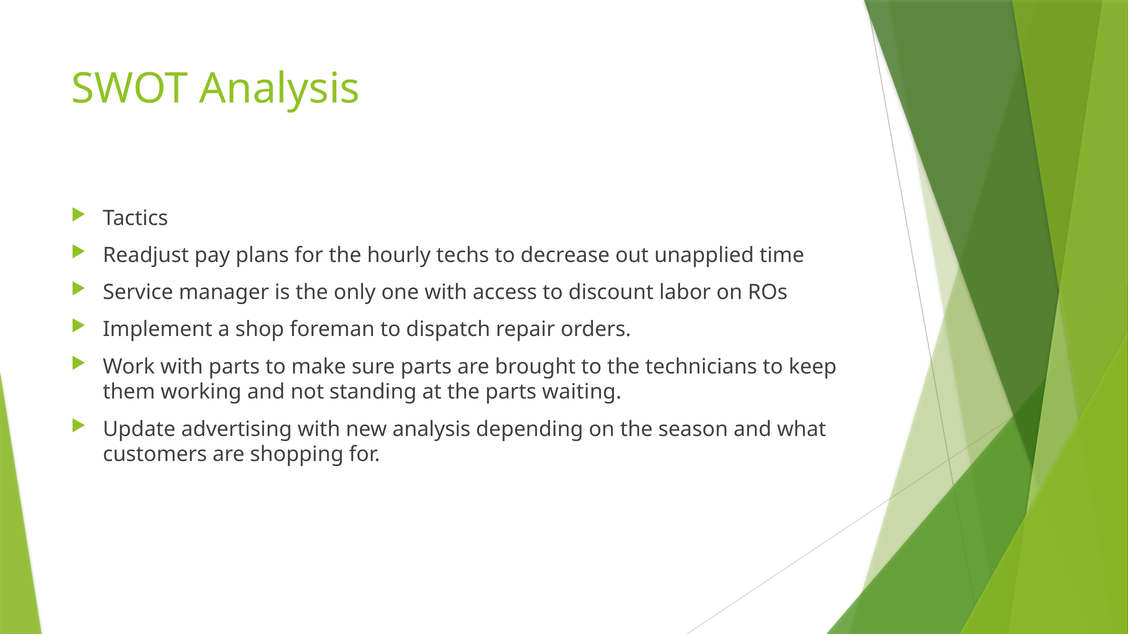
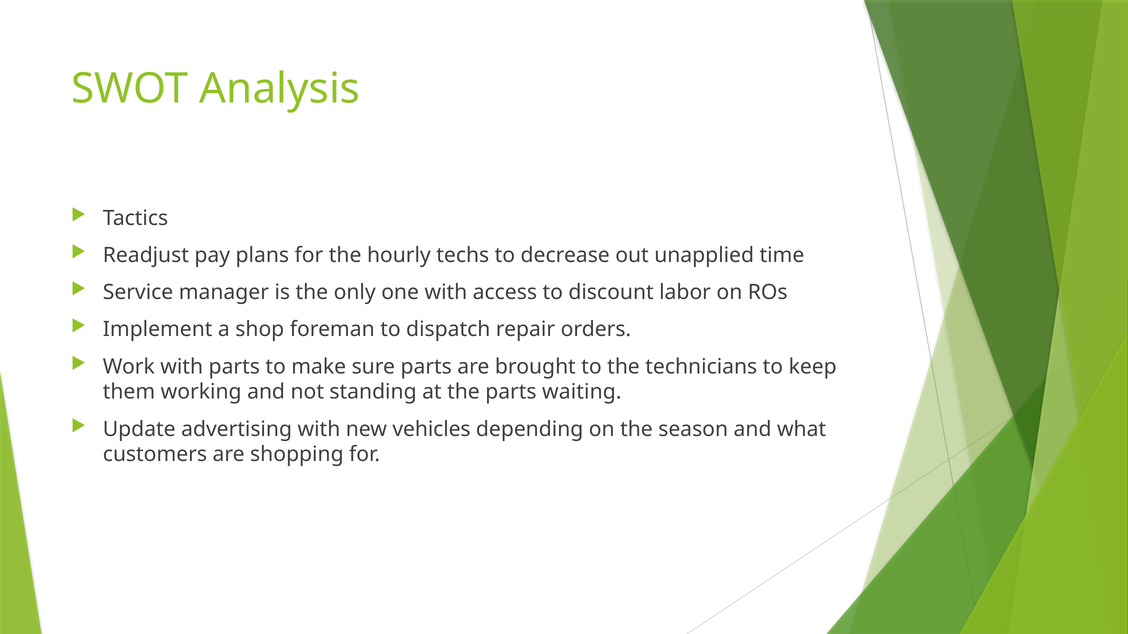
new analysis: analysis -> vehicles (432, 429)
